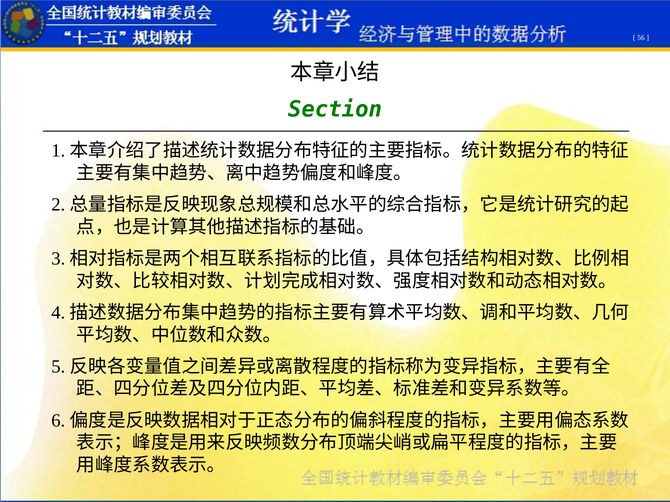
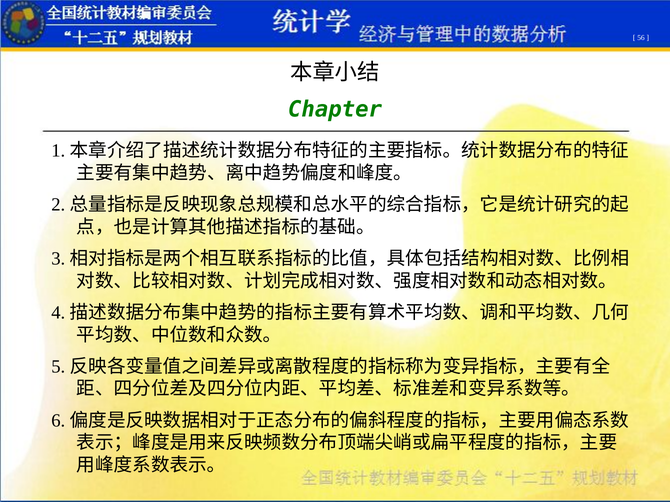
Section: Section -> Chapter (335, 109)
